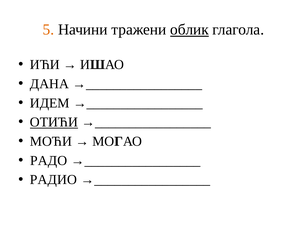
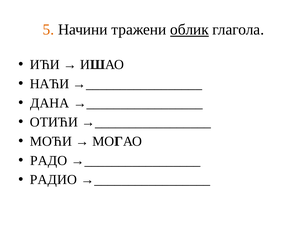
ДАНА: ДАНА -> НАЋИ (50, 84)
ИДЕМ: ИДЕМ -> ДАНА (50, 103)
ОТИЋИ underline: present -> none (54, 122)
